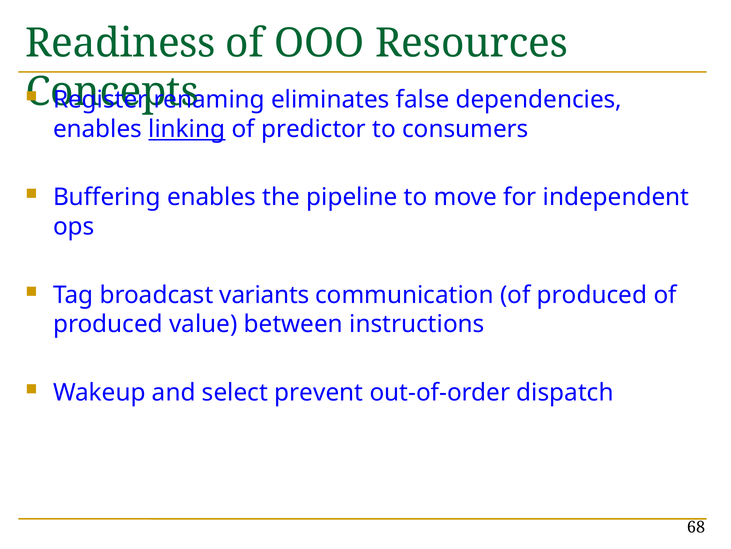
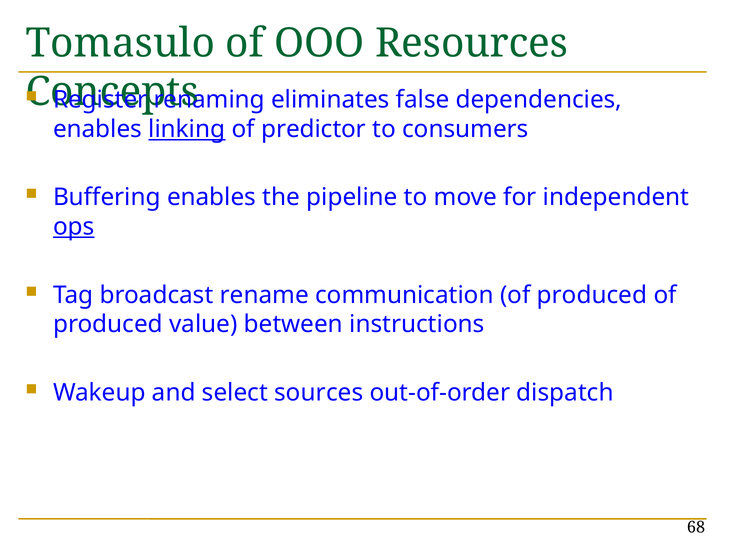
Readiness: Readiness -> Tomasulo (120, 43)
ops underline: none -> present (74, 226)
variants: variants -> rename (264, 295)
prevent: prevent -> sources (319, 392)
